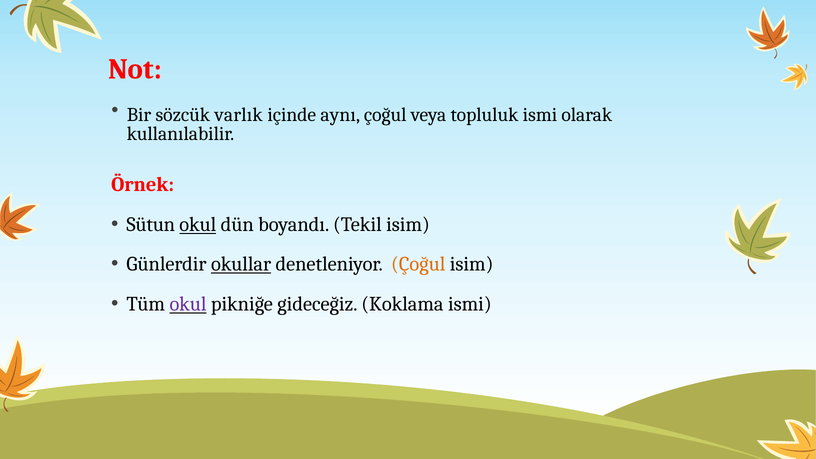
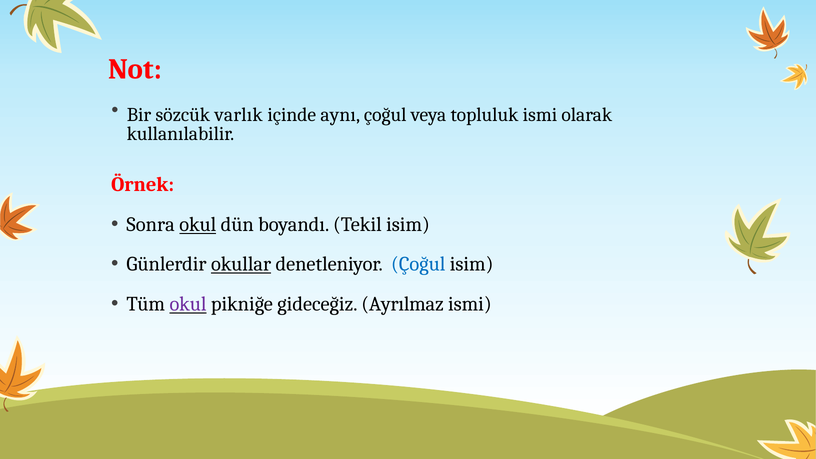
Sütun: Sütun -> Sonra (151, 224)
Çoğul colour: orange -> blue (418, 264)
Koklama: Koklama -> Ayrılmaz (403, 304)
